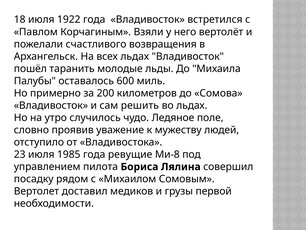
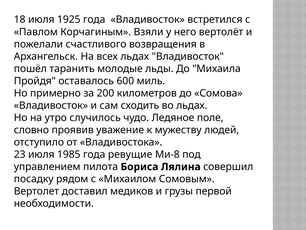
1922: 1922 -> 1925 (69, 20)
Палубы: Палубы -> Пройдя (35, 81)
решить: решить -> сходить (140, 105)
